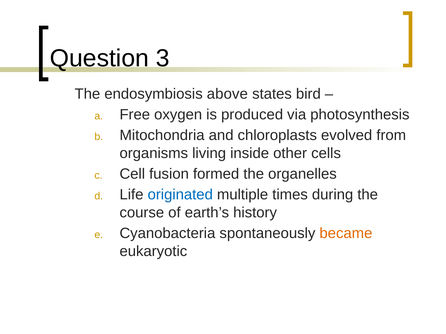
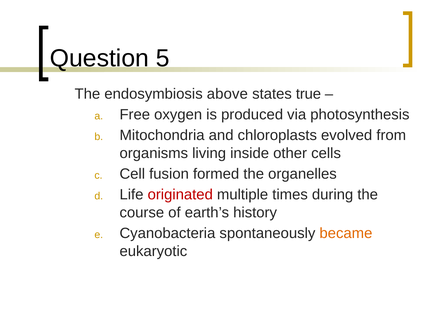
3: 3 -> 5 (163, 58)
bird: bird -> true (308, 94)
originated colour: blue -> red (180, 195)
